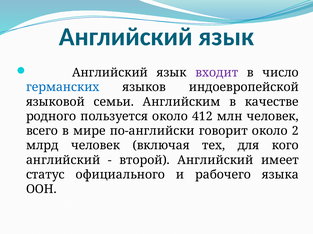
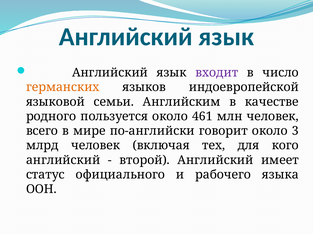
германских colour: blue -> orange (63, 87)
412: 412 -> 461 (202, 117)
2: 2 -> 3 (295, 131)
